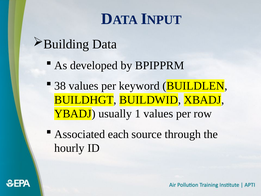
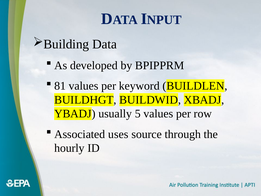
38: 38 -> 81 (60, 86)
1: 1 -> 5 (138, 114)
each: each -> uses (118, 134)
